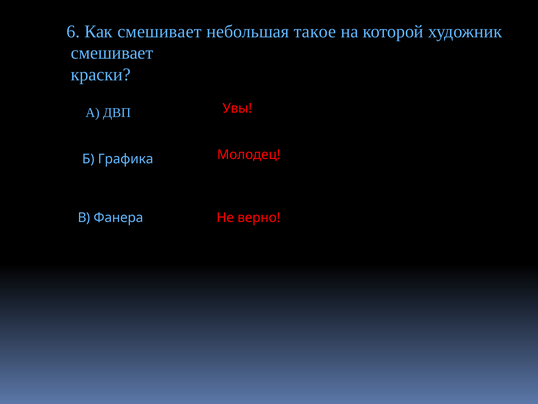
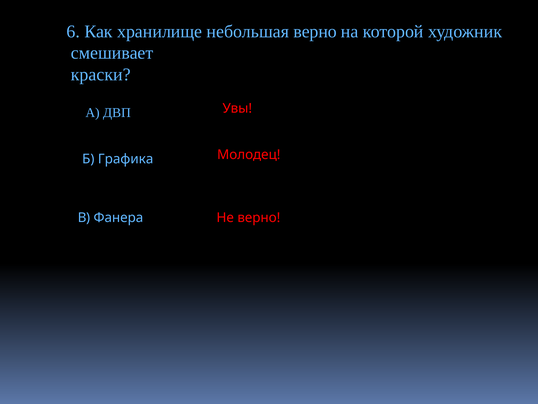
Как смешивает: смешивает -> хранилище (160, 31)
небольшая такое: такое -> верно (315, 31)
